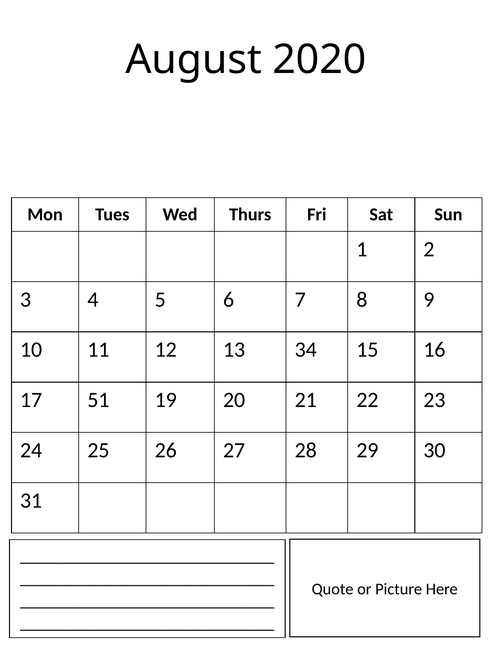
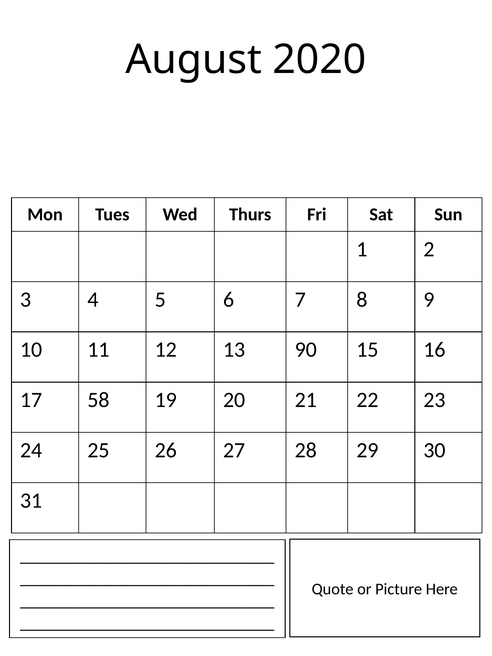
34: 34 -> 90 (306, 350)
51: 51 -> 58 (99, 400)
